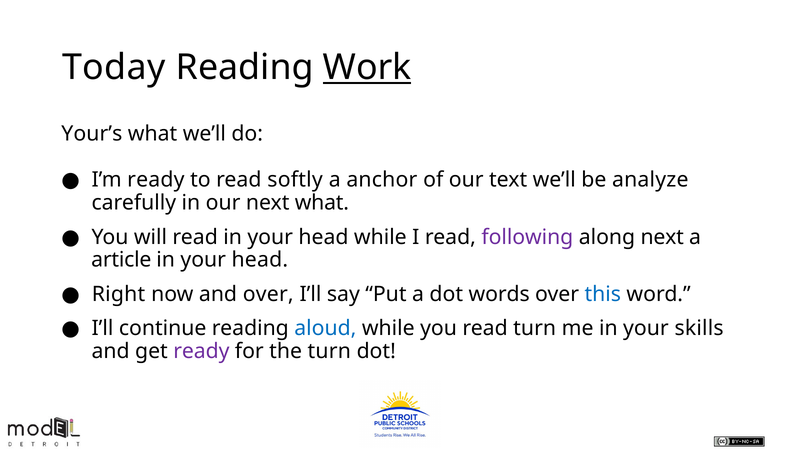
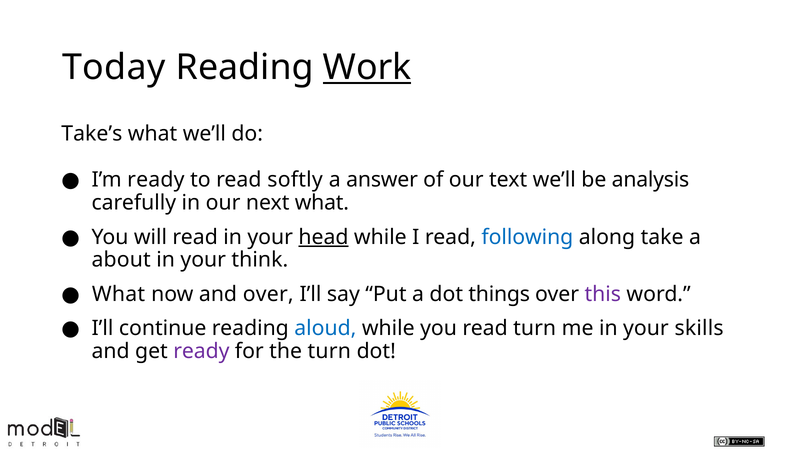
Your’s: Your’s -> Take’s (92, 134)
anchor: anchor -> answer (382, 180)
analyze: analyze -> analysis (650, 180)
head underline: none -> present (323, 237)
following colour: purple -> blue (527, 237)
along next: next -> take (662, 237)
article: article -> about (121, 260)
head: head -> think (260, 260)
Right: Right -> What (119, 294)
words: words -> things (499, 294)
this colour: blue -> purple (603, 294)
